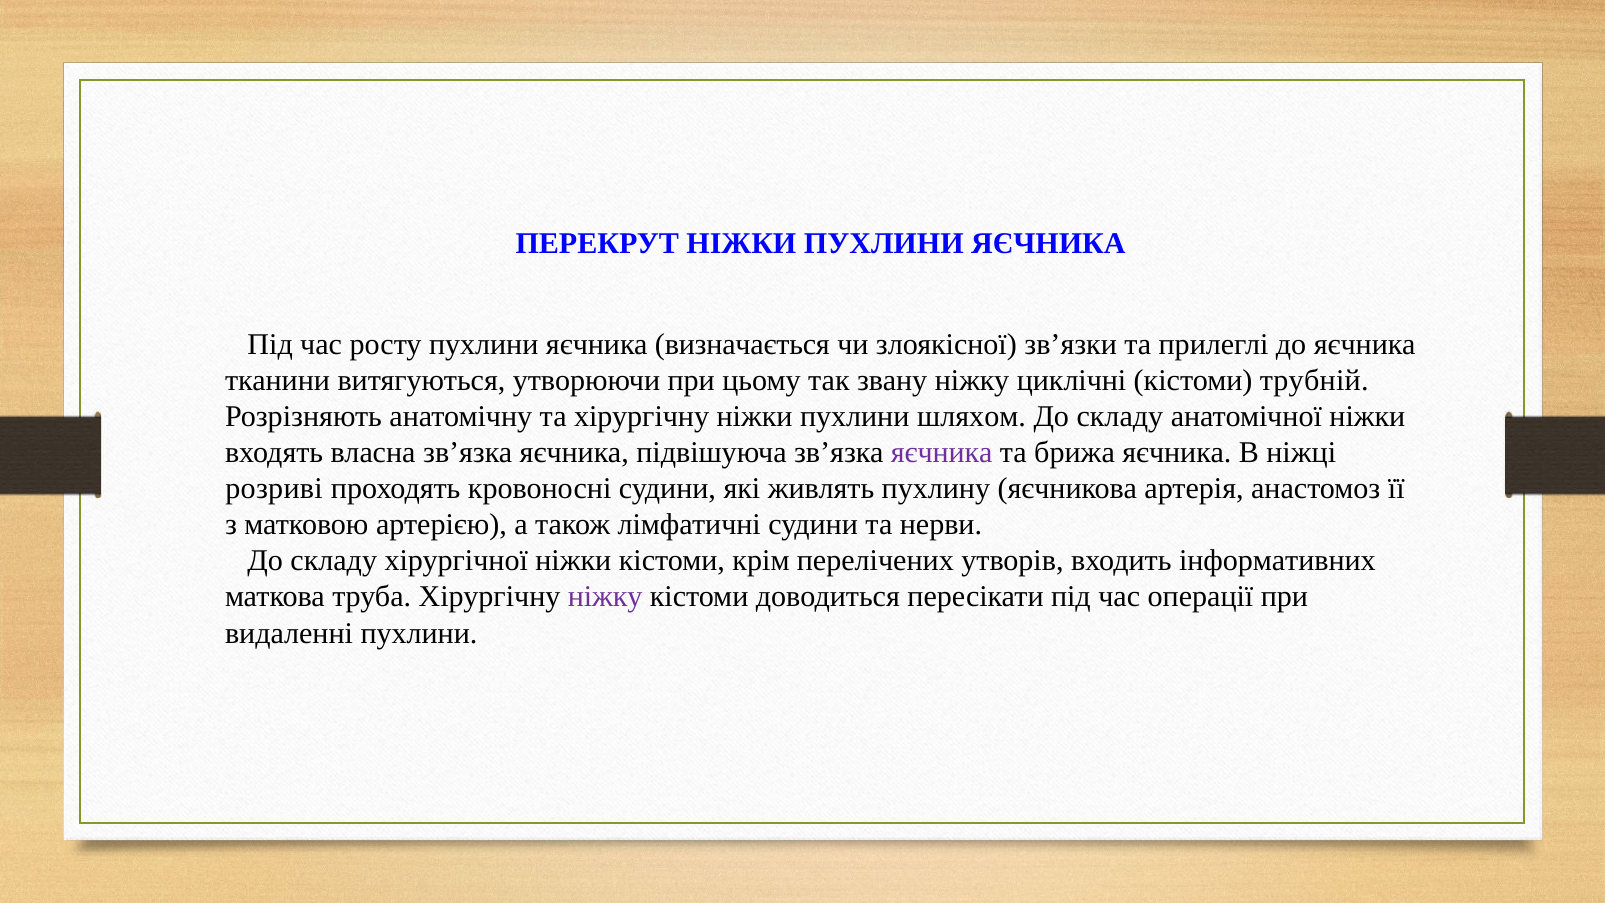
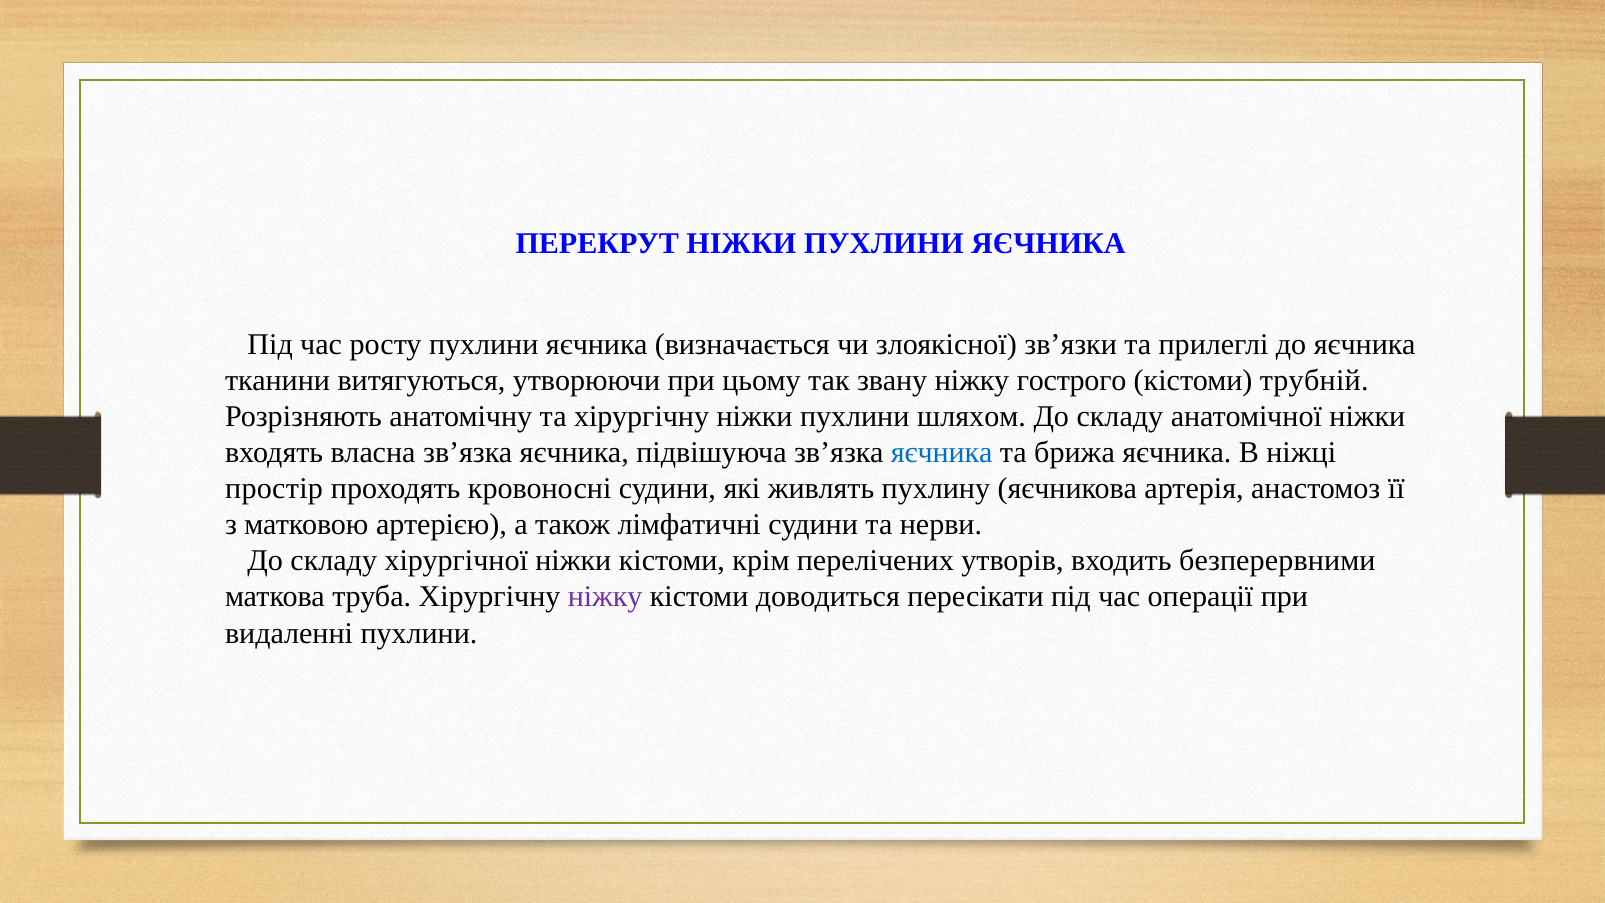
циклічні: циклічні -> гострого (1072, 380)
яєчника colour: purple -> blue (942, 452)
розриві: розриві -> простір (274, 488)
інформативних: інформативних -> безперервними (1277, 561)
